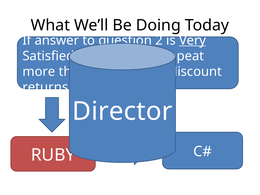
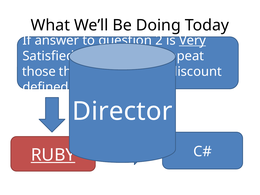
more: more -> those (39, 72)
returns: returns -> defined (45, 87)
RUBY underline: none -> present (53, 155)
